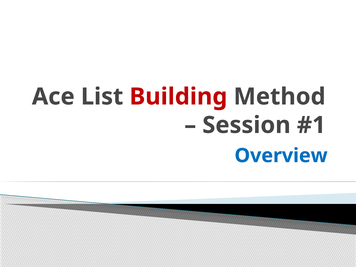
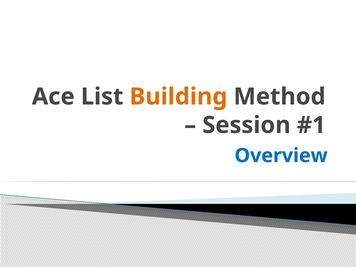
Building colour: red -> orange (178, 97)
